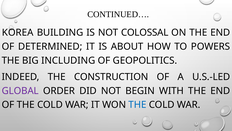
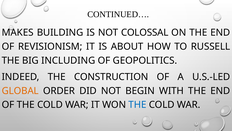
KOREA: KOREA -> MAKES (18, 32)
DETERMINED: DETERMINED -> REVISIONISM (50, 46)
POWERS: POWERS -> RUSSELL (211, 46)
GLOBAL colour: purple -> orange (20, 90)
